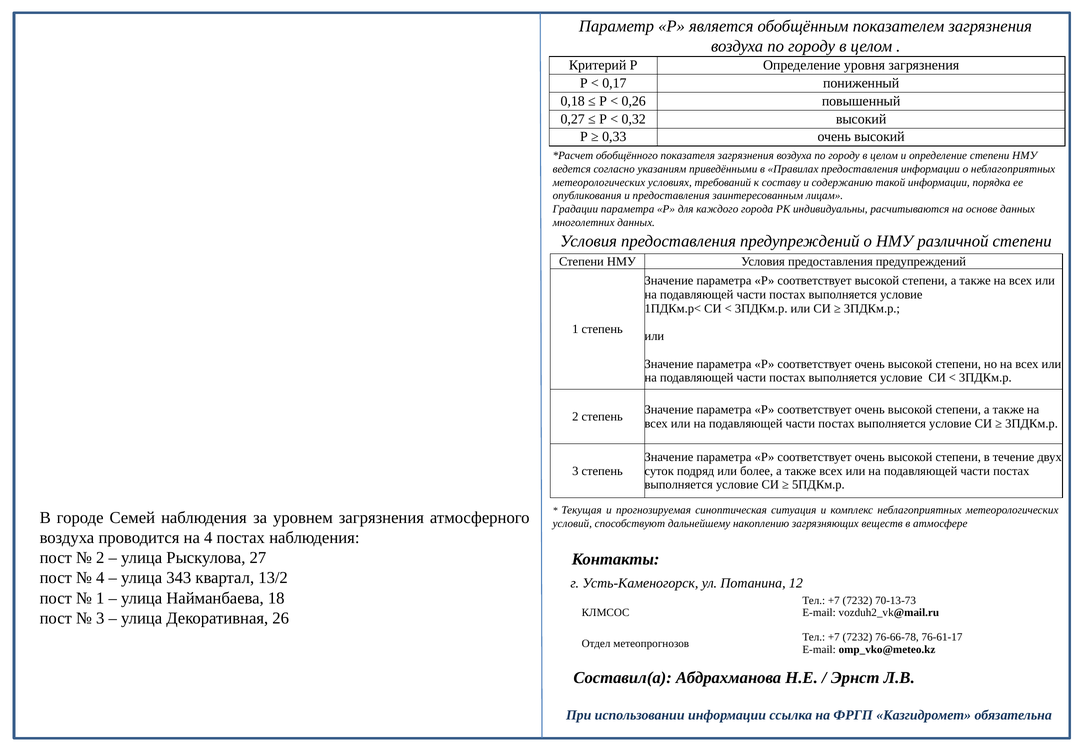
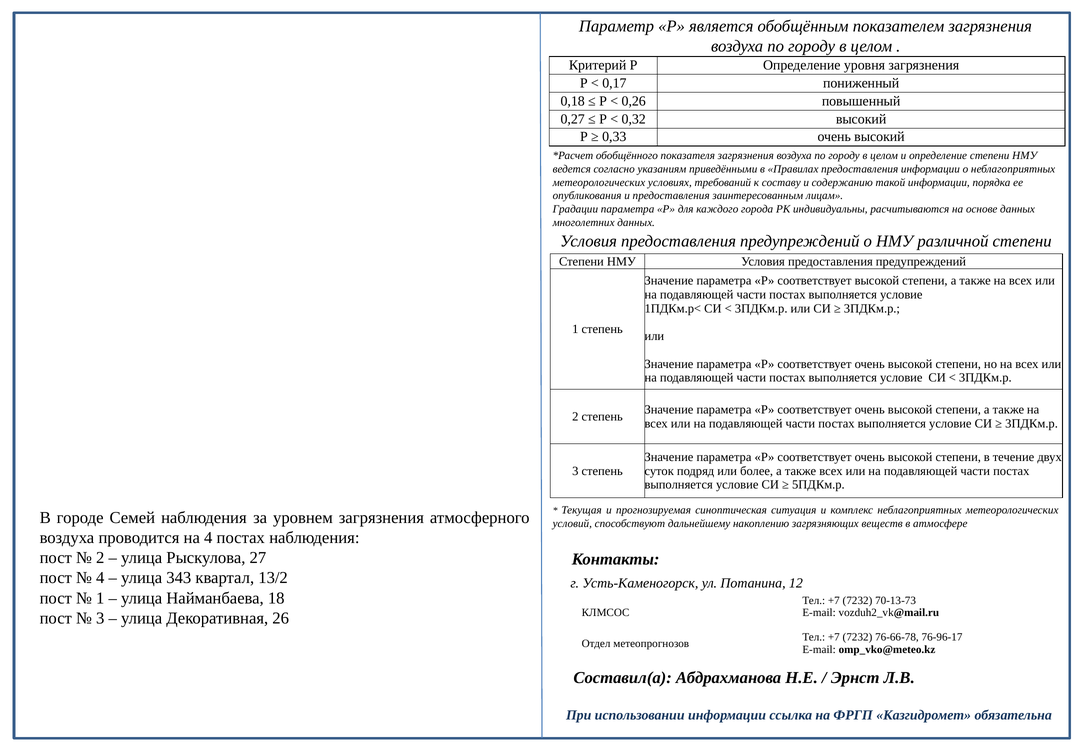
76-61-17: 76-61-17 -> 76-96-17 (942, 637)
